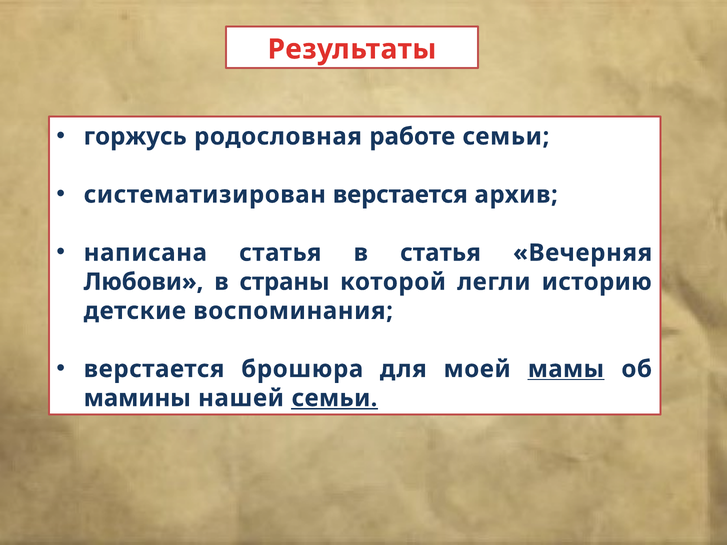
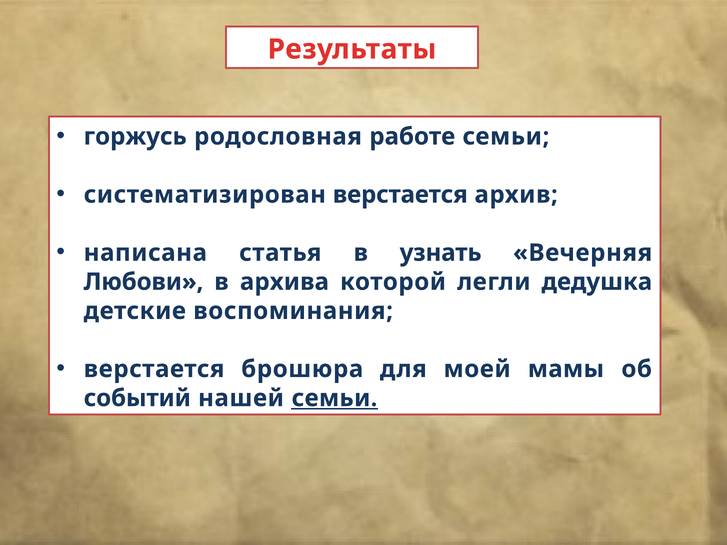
в статья: статья -> узнать (441, 253)
страны: страны -> архива (284, 282)
историю: историю -> дедушка (597, 282)
мамы underline: present -> none (566, 369)
мамины: мамины -> событий (137, 398)
